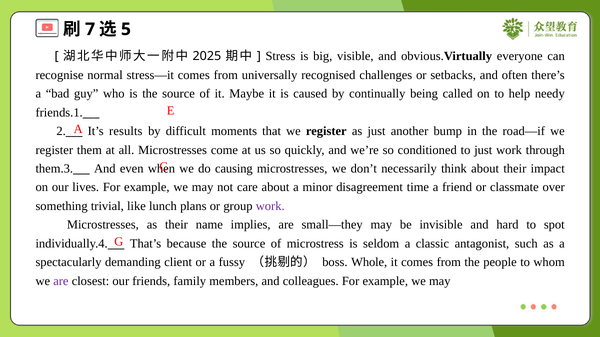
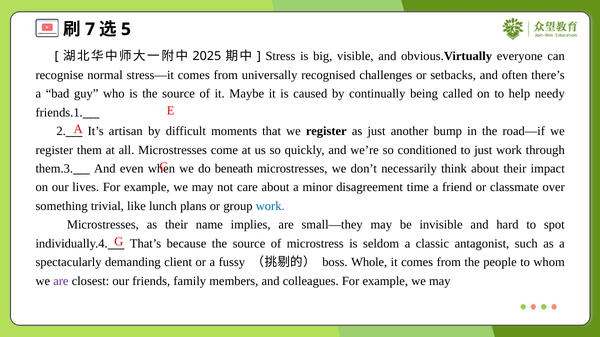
results: results -> artisan (126, 131)
causing: causing -> beneath (234, 169)
work colour: purple -> blue (270, 206)
